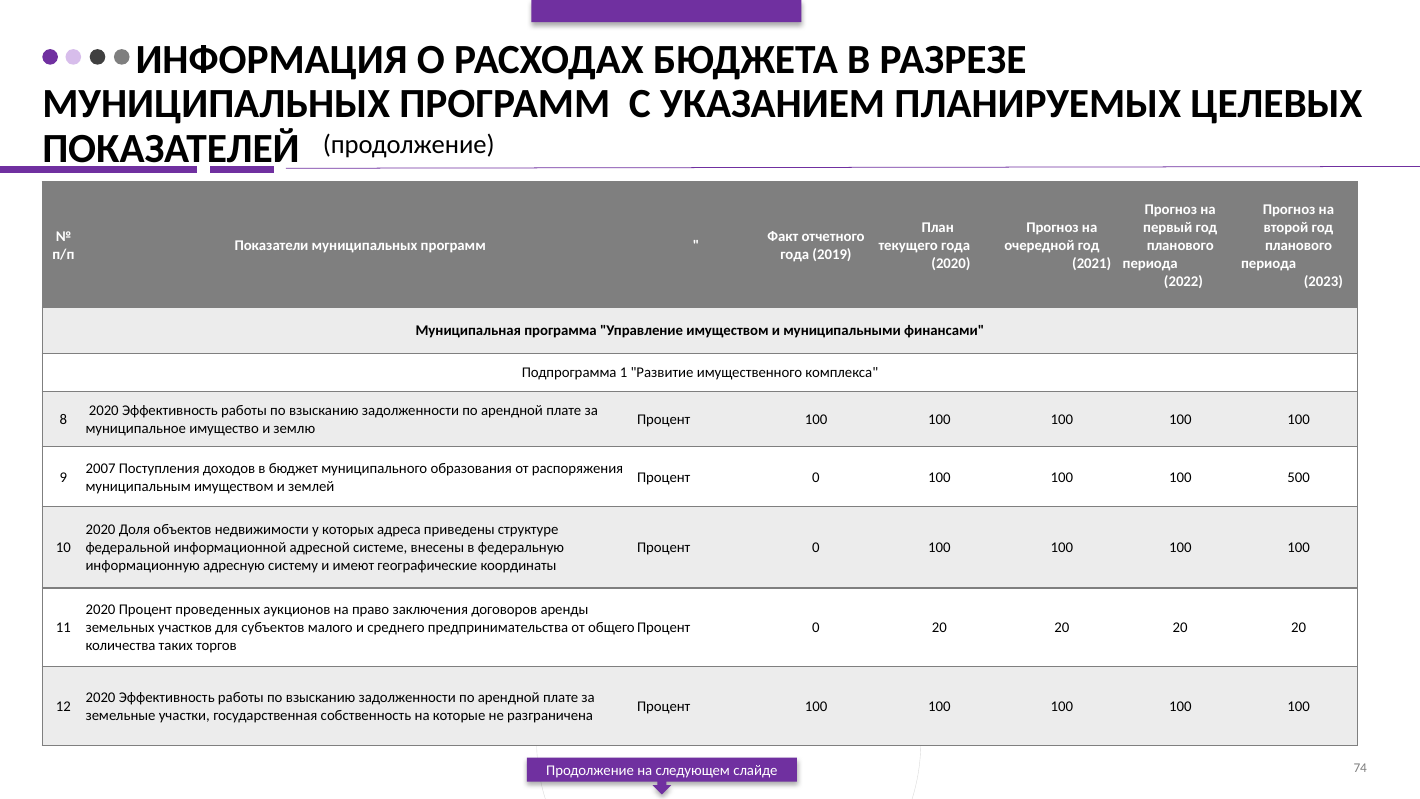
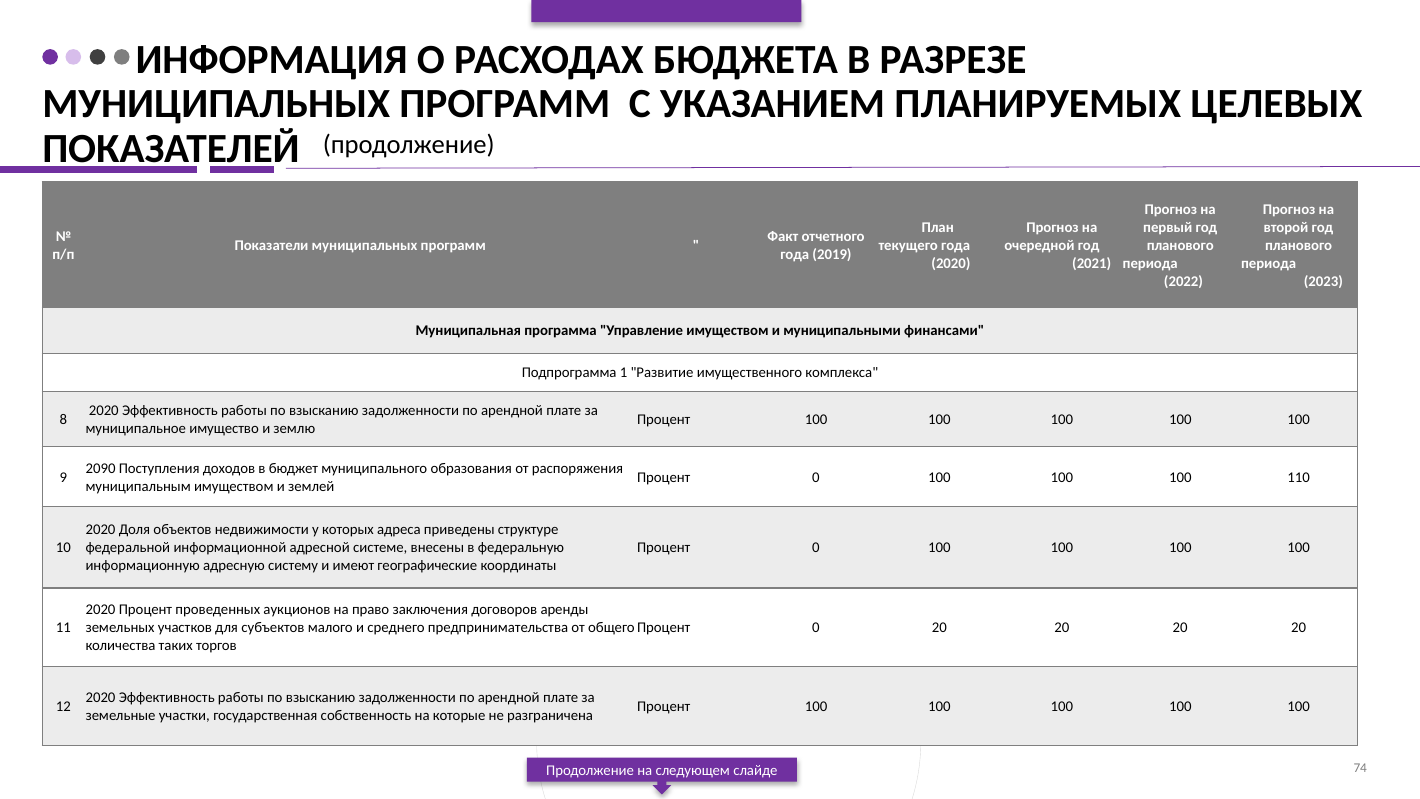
2007: 2007 -> 2090 (101, 468)
500: 500 -> 110 (1299, 477)
